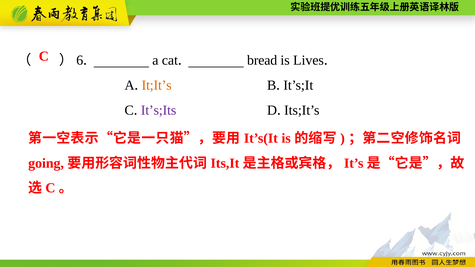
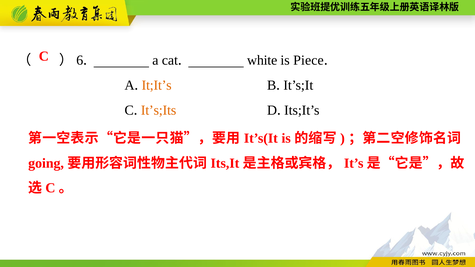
bread: bread -> white (262, 60)
Lives: Lives -> Piece (308, 60)
It’s;Its colour: purple -> orange (159, 110)
